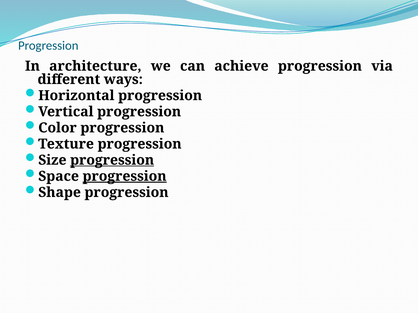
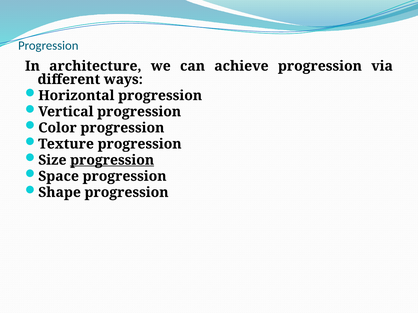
progression underline: present -> none (125, 176)
